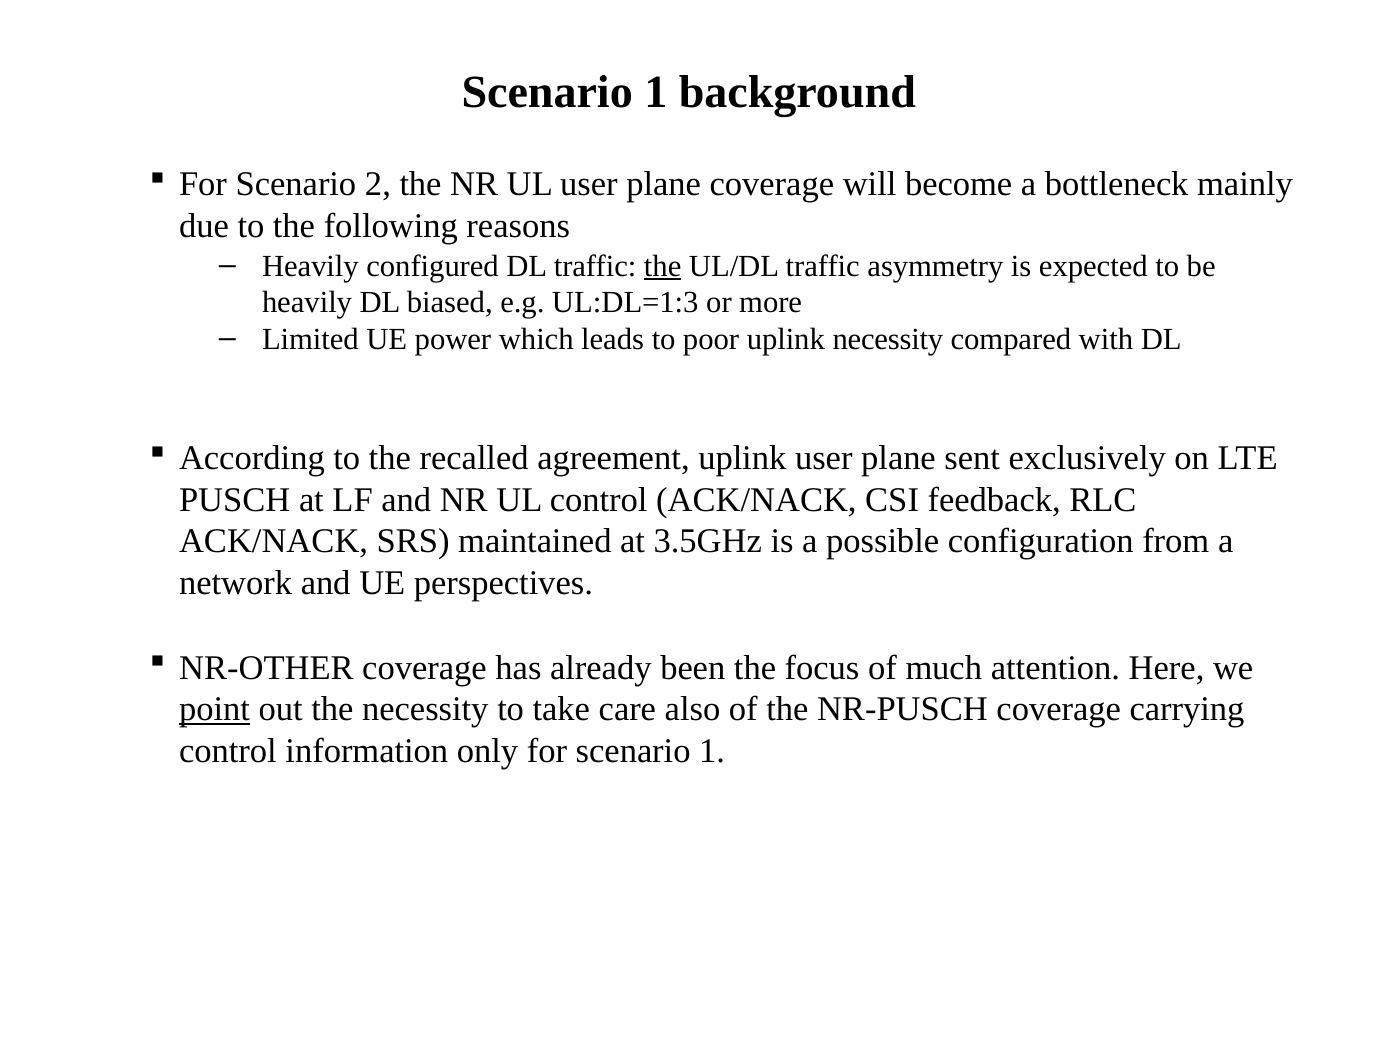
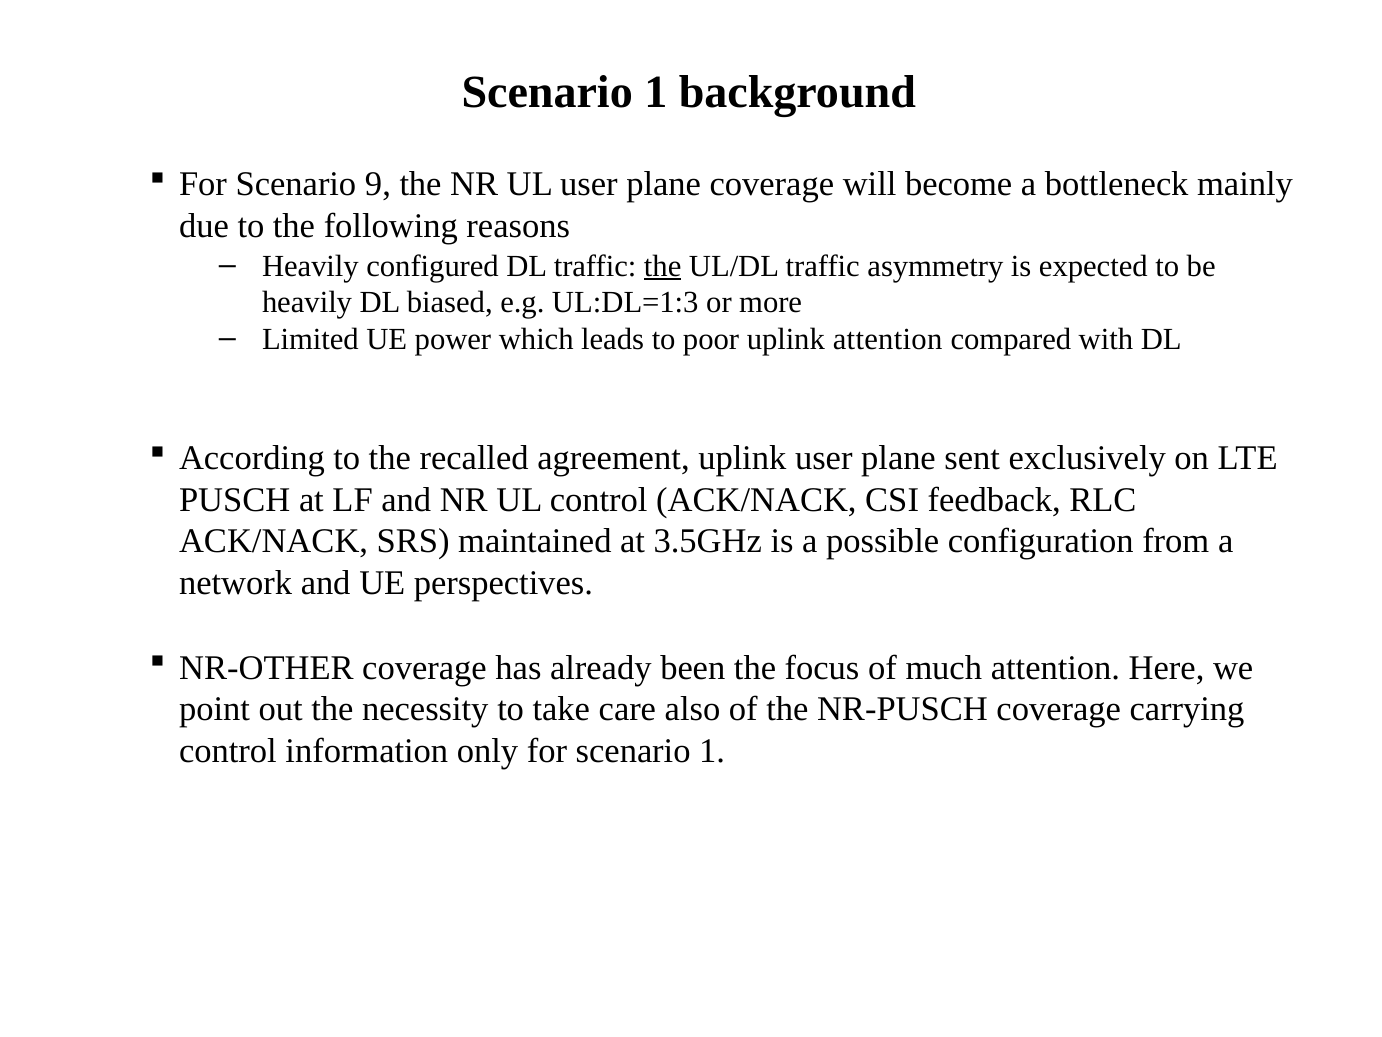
2: 2 -> 9 (378, 184)
uplink necessity: necessity -> attention (888, 339)
point underline: present -> none (215, 709)
